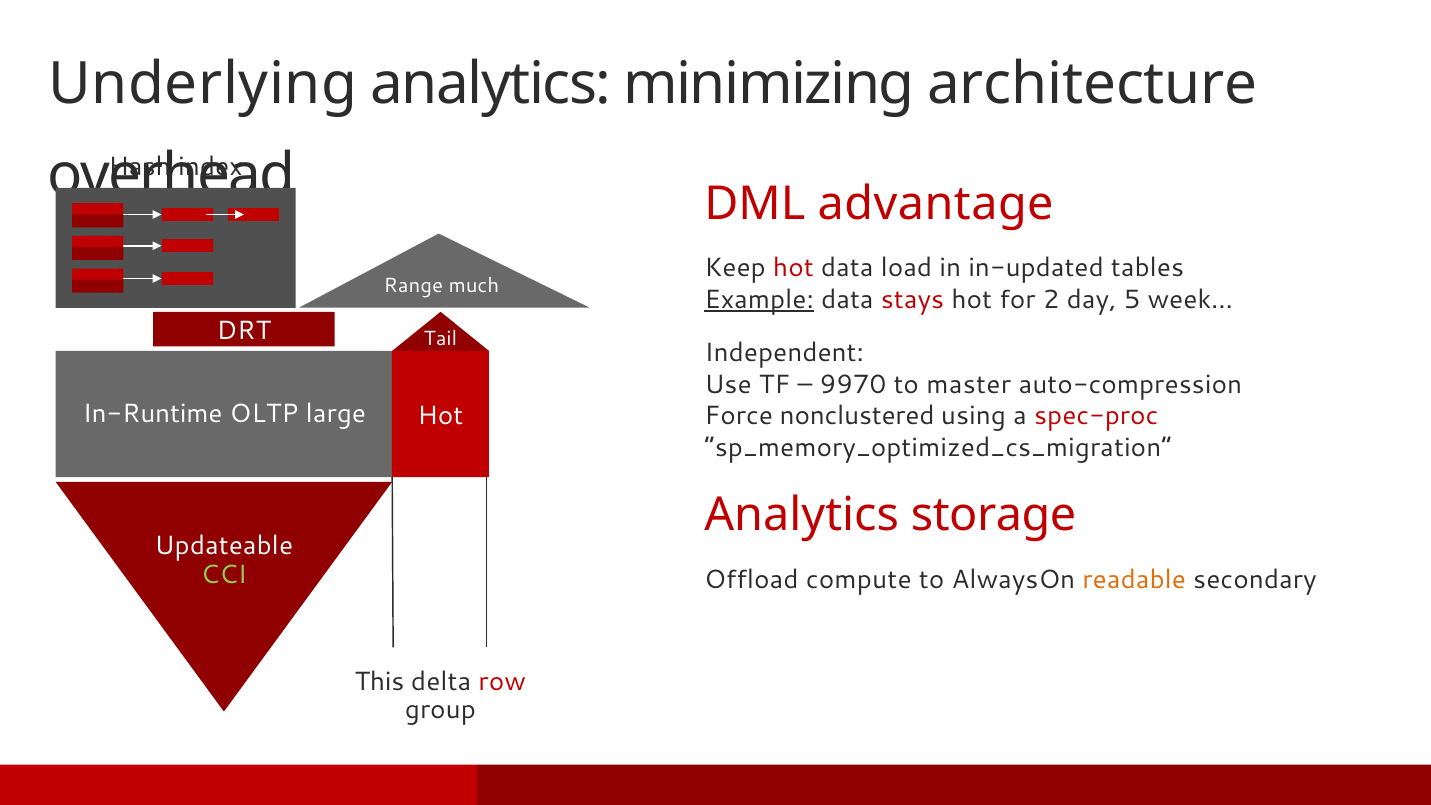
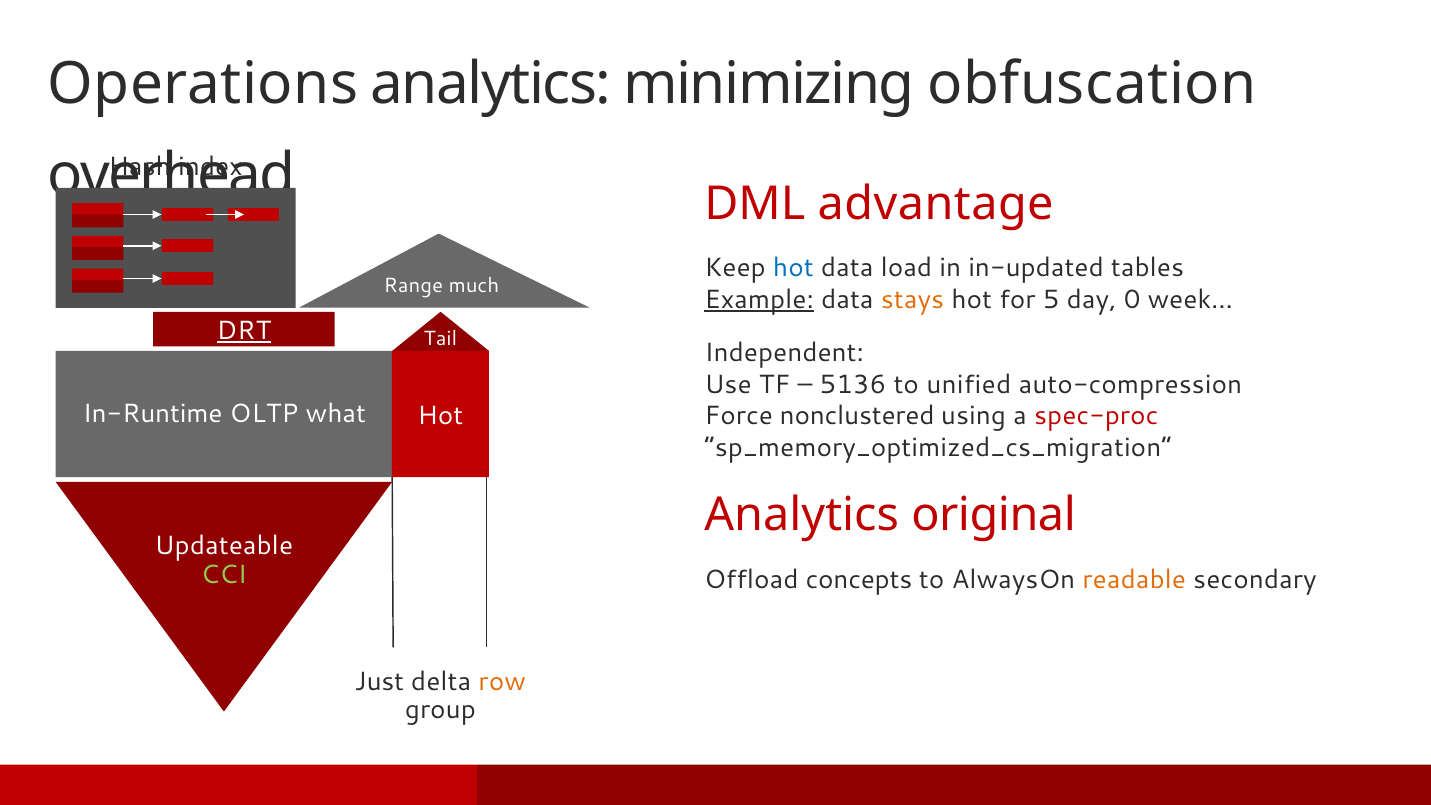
Underlying: Underlying -> Operations (203, 84)
architecture: architecture -> obfuscation (1092, 84)
hot colour: red -> blue (793, 268)
stays colour: red -> orange (913, 300)
2: 2 -> 5 (1051, 300)
5: 5 -> 0 (1132, 300)
DRT underline: none -> present (244, 331)
9970: 9970 -> 5136 (853, 385)
master: master -> unified (969, 385)
large: large -> what (336, 414)
storage: storage -> original (994, 515)
compute: compute -> concepts (859, 579)
This: This -> Just (379, 682)
row colour: red -> orange (502, 682)
